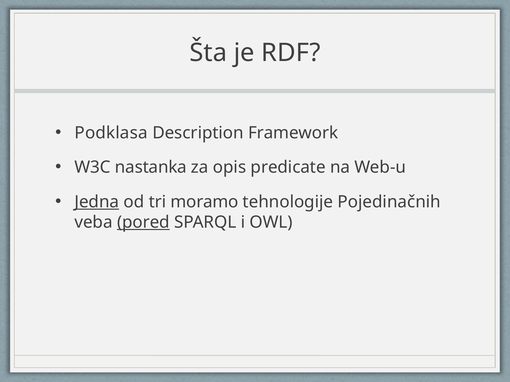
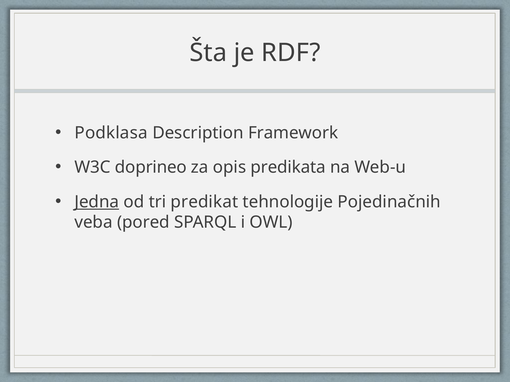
nastanka: nastanka -> doprineo (151, 168)
predicate: predicate -> predikata (288, 168)
moramo: moramo -> predikat (204, 202)
pored underline: present -> none (143, 223)
